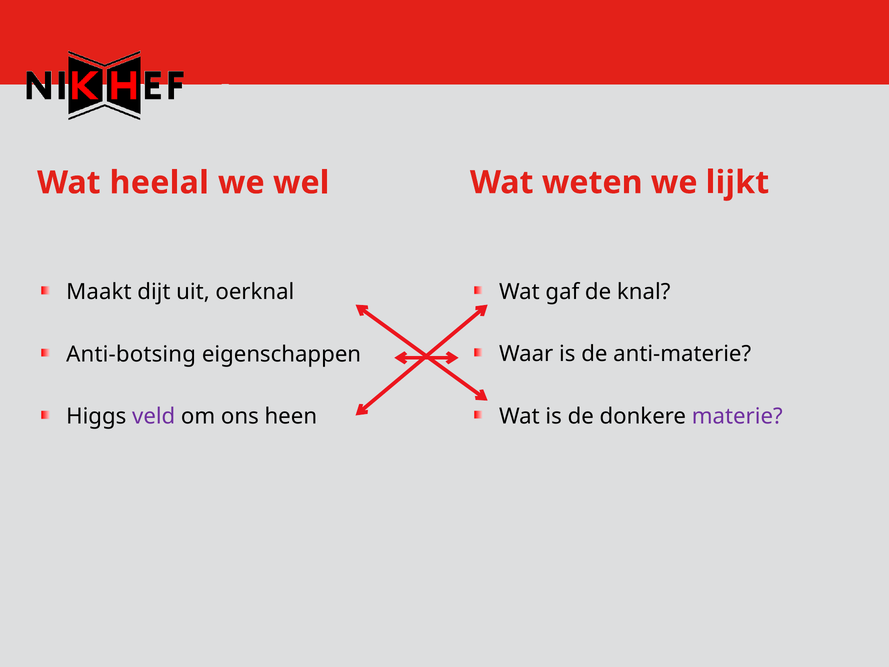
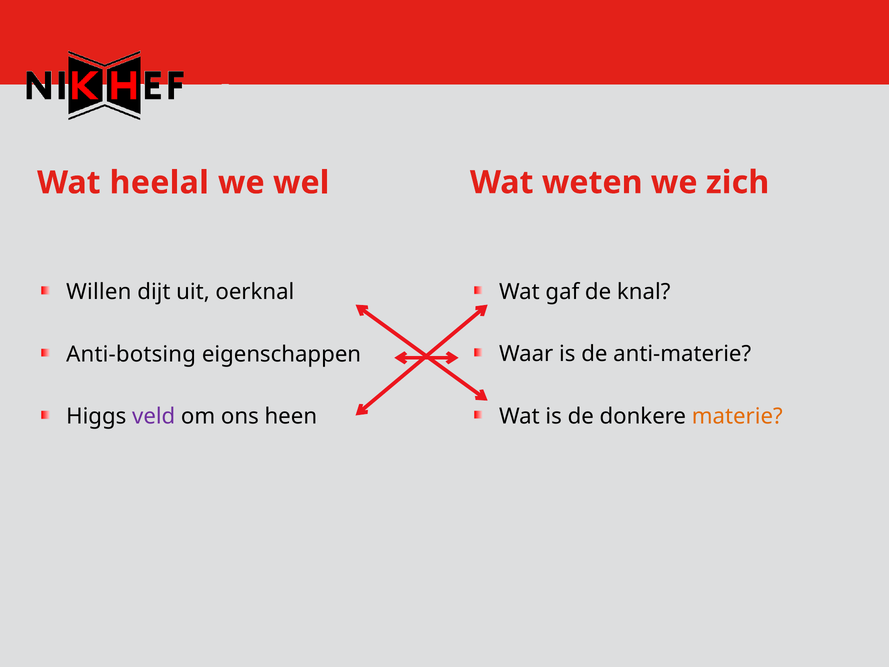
lijkt: lijkt -> zich (738, 182)
Maakt: Maakt -> Willen (99, 292)
materie colour: purple -> orange (737, 416)
